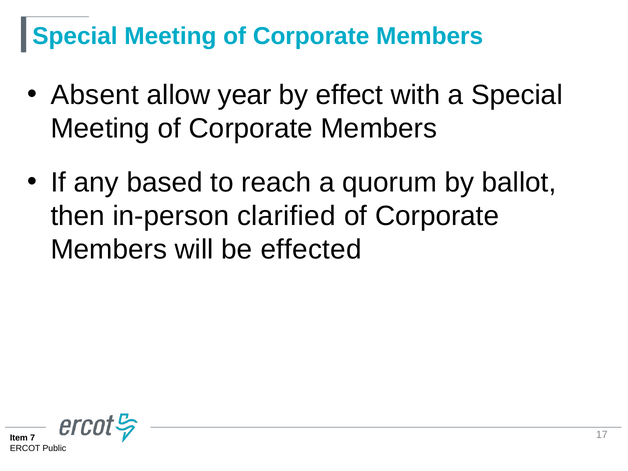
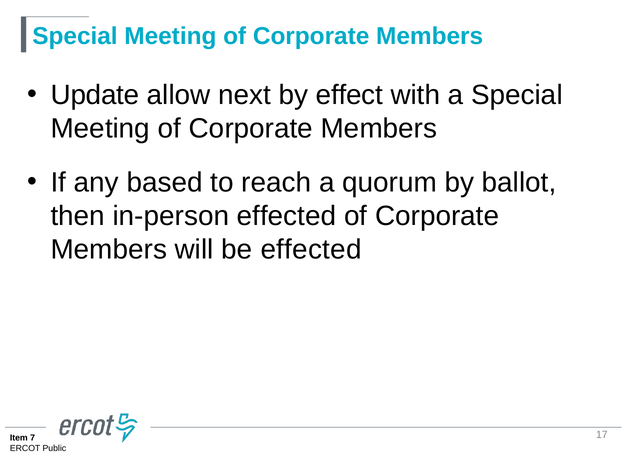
Absent: Absent -> Update (95, 95)
year: year -> next (245, 95)
in-person clarified: clarified -> effected (287, 216)
